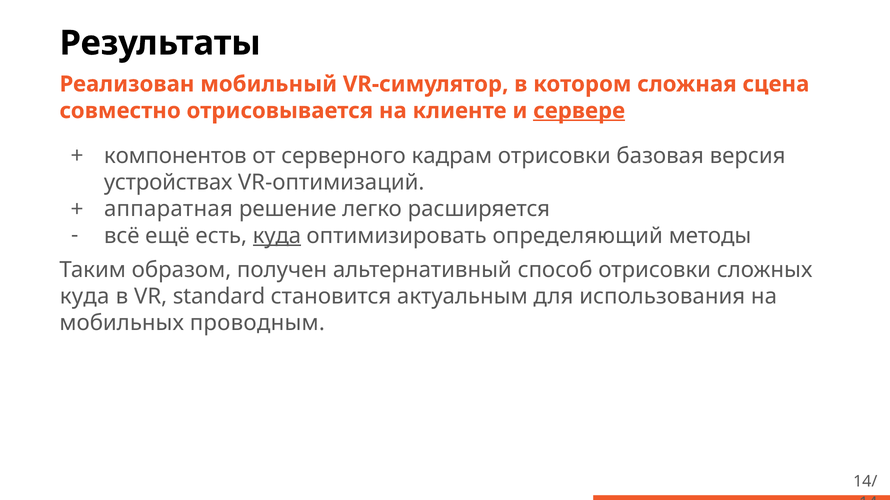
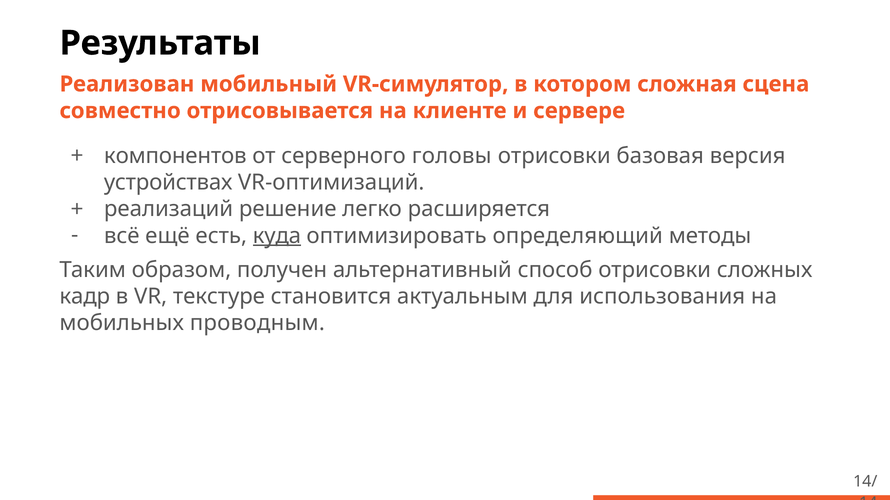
сервере underline: present -> none (579, 111)
кадрам: кадрам -> головы (452, 156)
аппаратная: аппаратная -> реализаций (169, 209)
куда: куда -> кадр (85, 297)
standard: standard -> текстуре (219, 297)
